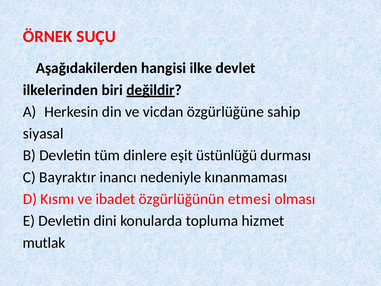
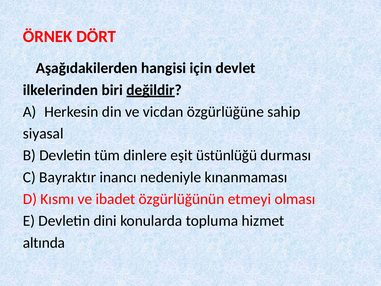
SUÇU: SUÇU -> DÖRT (96, 36)
ilke: ilke -> için (201, 68)
etmesi: etmesi -> etmeyi (249, 199)
mutlak: mutlak -> altında (44, 243)
